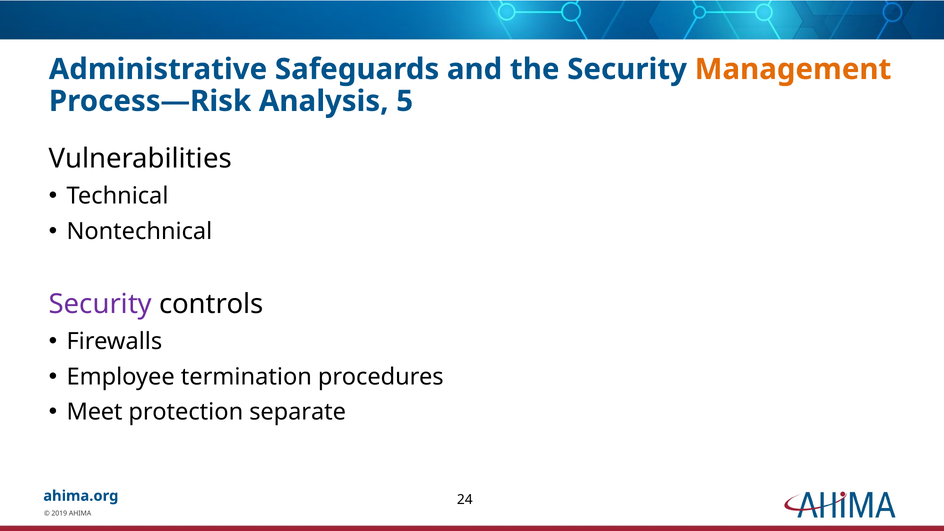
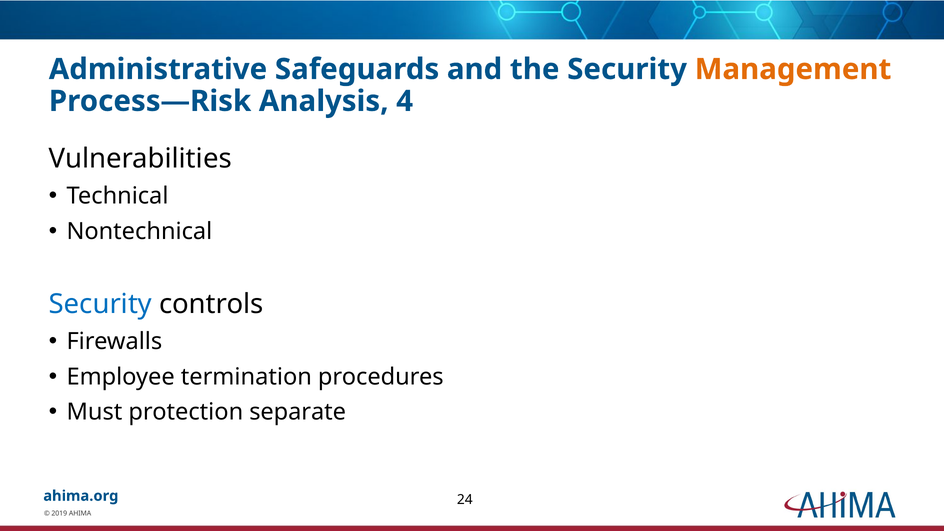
5: 5 -> 4 (405, 101)
Security colour: purple -> blue (100, 304)
Meet: Meet -> Must (94, 412)
